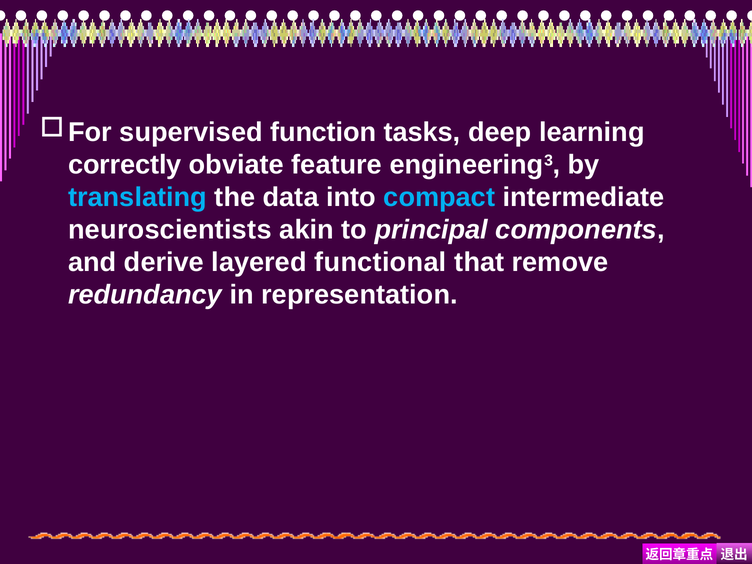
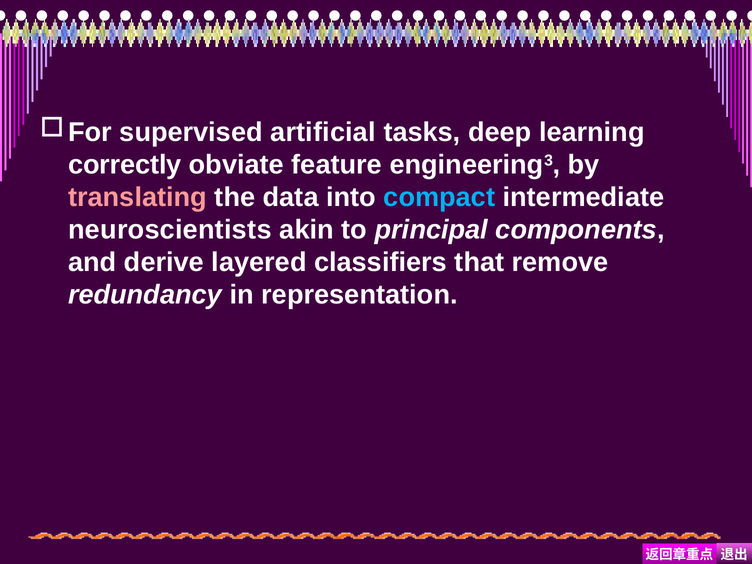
function: function -> artificial (323, 132)
translating colour: light blue -> pink (138, 197)
functional: functional -> classifiers (381, 262)
